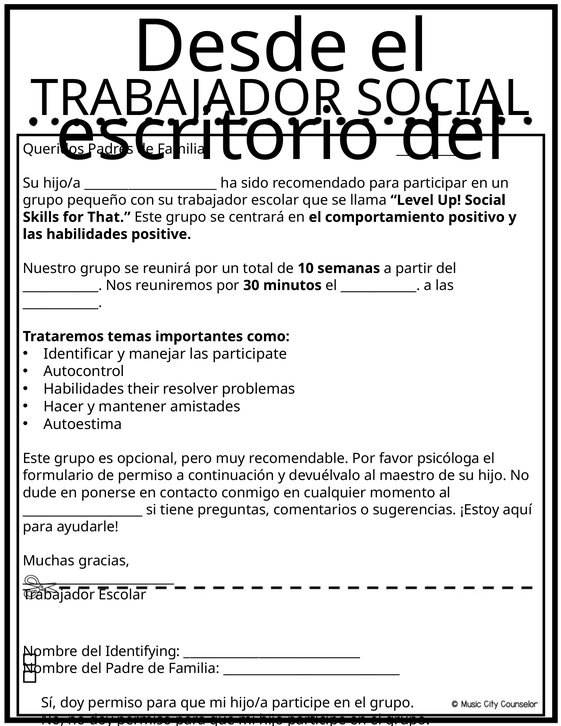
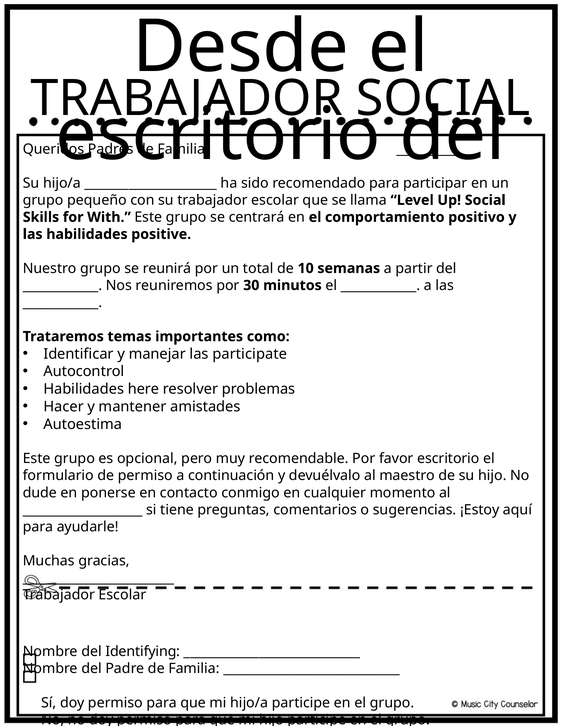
That: That -> With (109, 217)
their: their -> here (144, 389)
favor psicóloga: psicóloga -> escritorio (448, 459)
